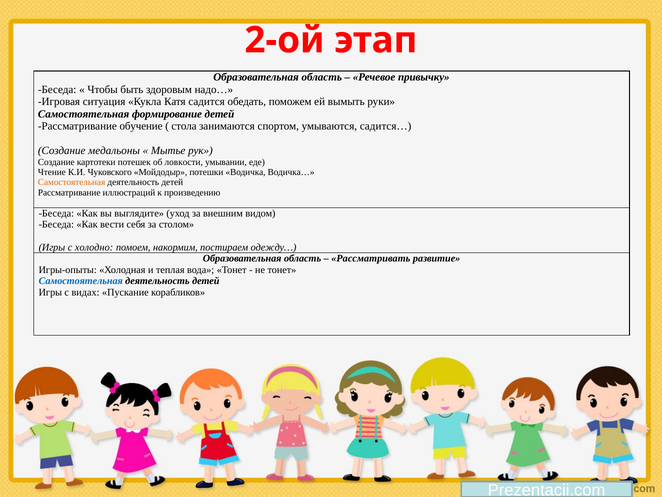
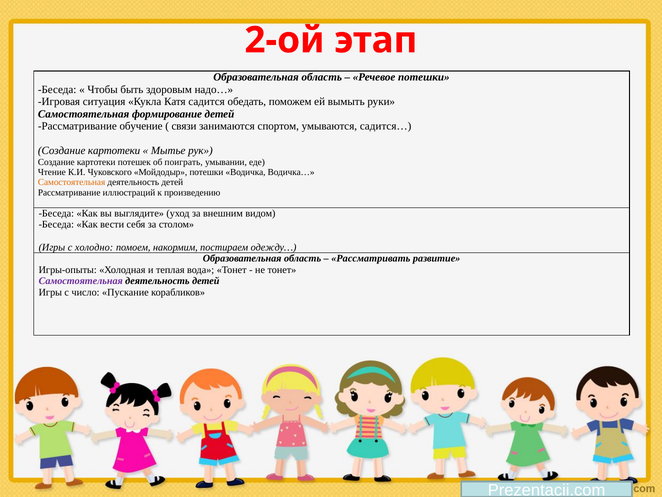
Речевое привычку: привычку -> потешки (424, 77)
стола: стола -> связи (184, 126)
медальоны: медальоны -> картотеки (114, 151)
ловкости: ловкости -> поиграть (184, 162)
Самостоятельная colour: blue -> purple (81, 281)
видах: видах -> число (86, 292)
